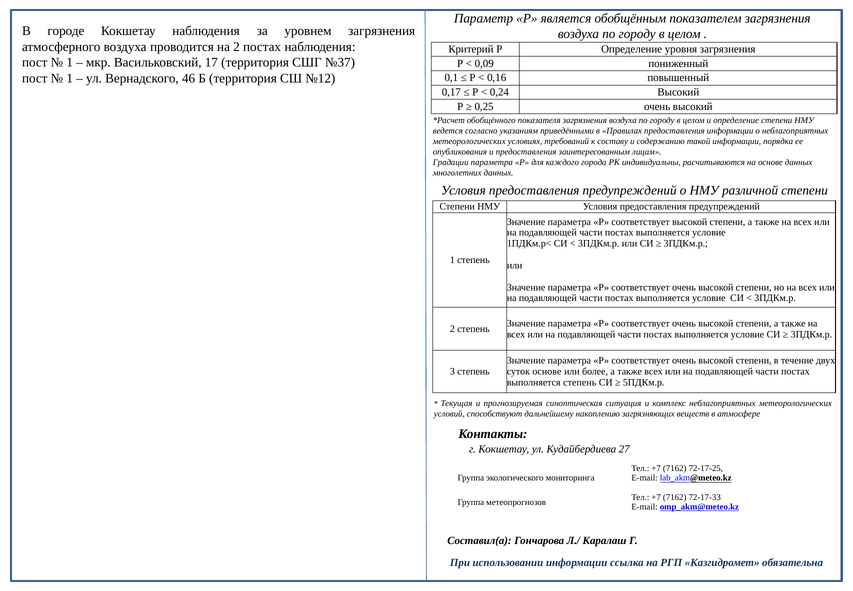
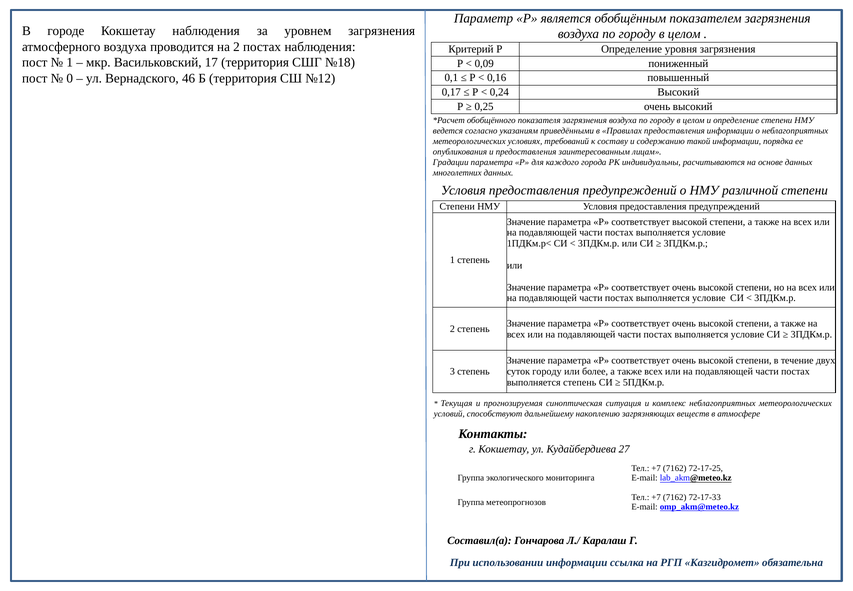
№37: №37 -> №18 (340, 63)
1: 1 -> 0 (70, 78)
суток основе: основе -> городу (547, 371)
